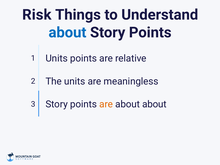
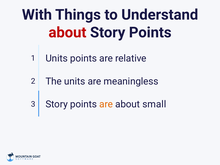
Risk: Risk -> With (37, 15)
about colour: blue -> red (67, 32)
about about: about -> small (154, 104)
